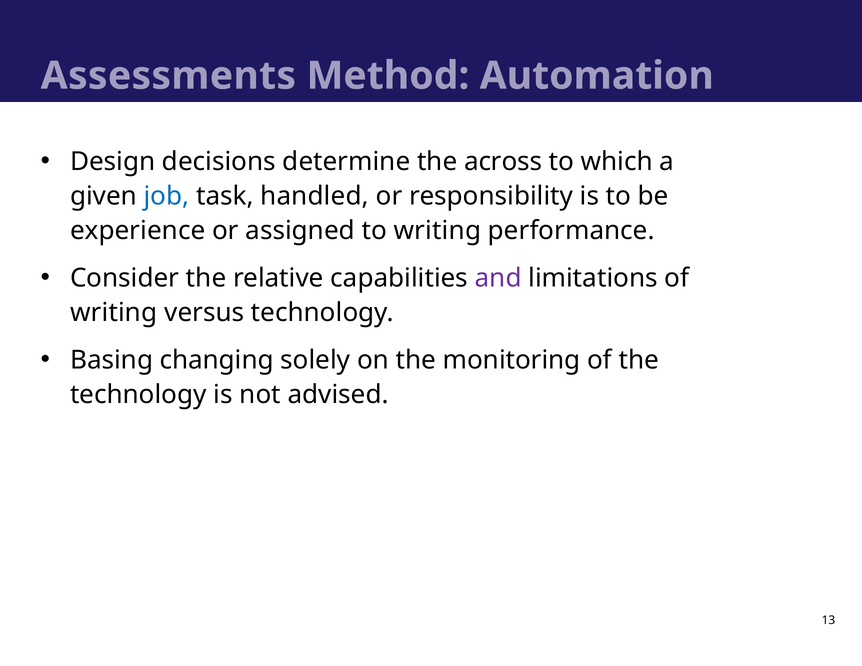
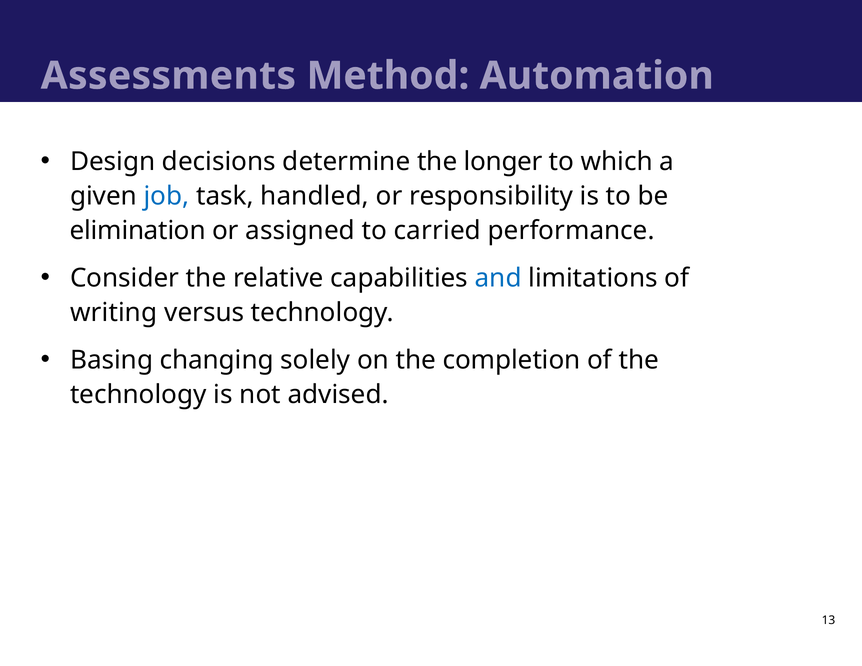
across: across -> longer (503, 162)
experience: experience -> elimination (138, 231)
to writing: writing -> carried (437, 231)
and colour: purple -> blue (498, 278)
monitoring: monitoring -> completion (512, 360)
